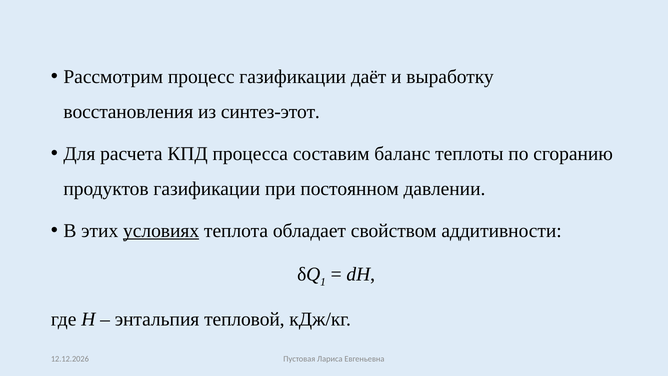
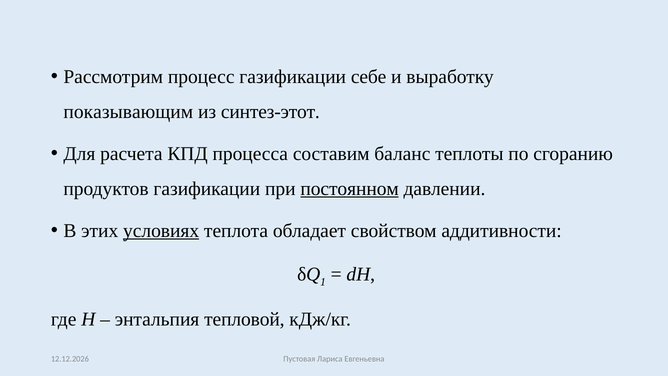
даёт: даёт -> себе (369, 77)
восстановления: восстановления -> показывающим (128, 112)
постоянном underline: none -> present (350, 189)
